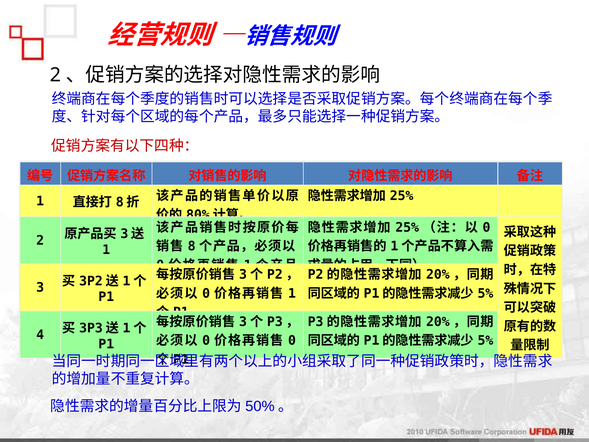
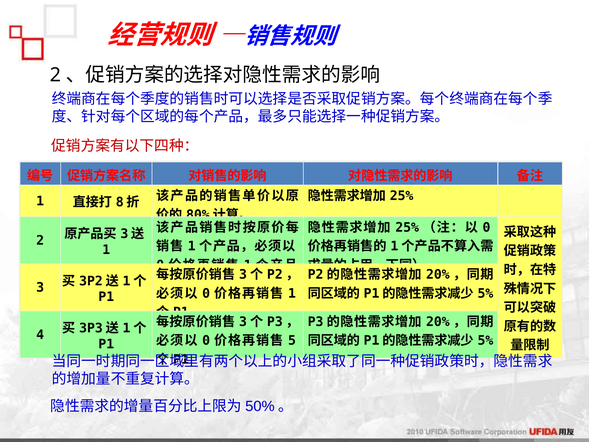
8: 8 -> 1 (192, 246)
0: 0 -> 5 (292, 340)
